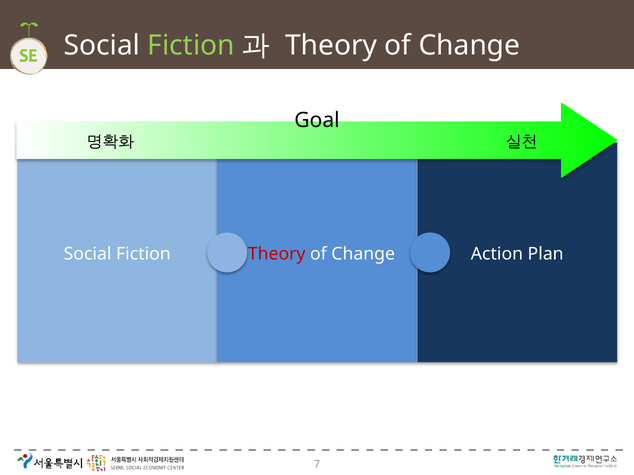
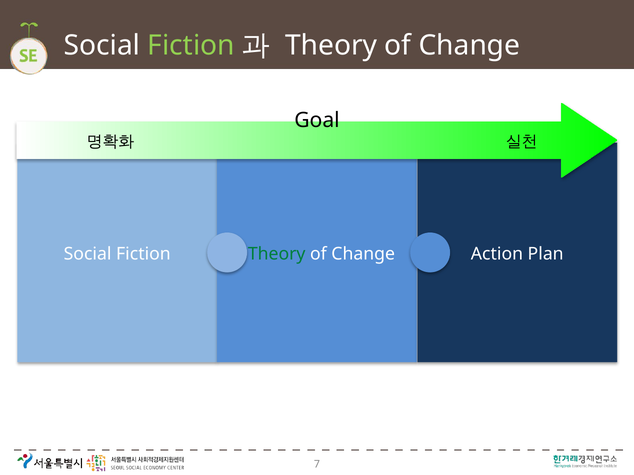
Theory colour: red -> green (277, 254)
